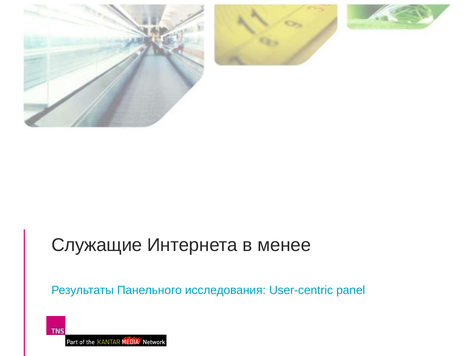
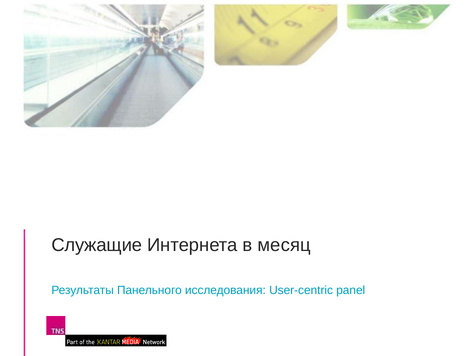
менее: менее -> месяц (284, 245)
